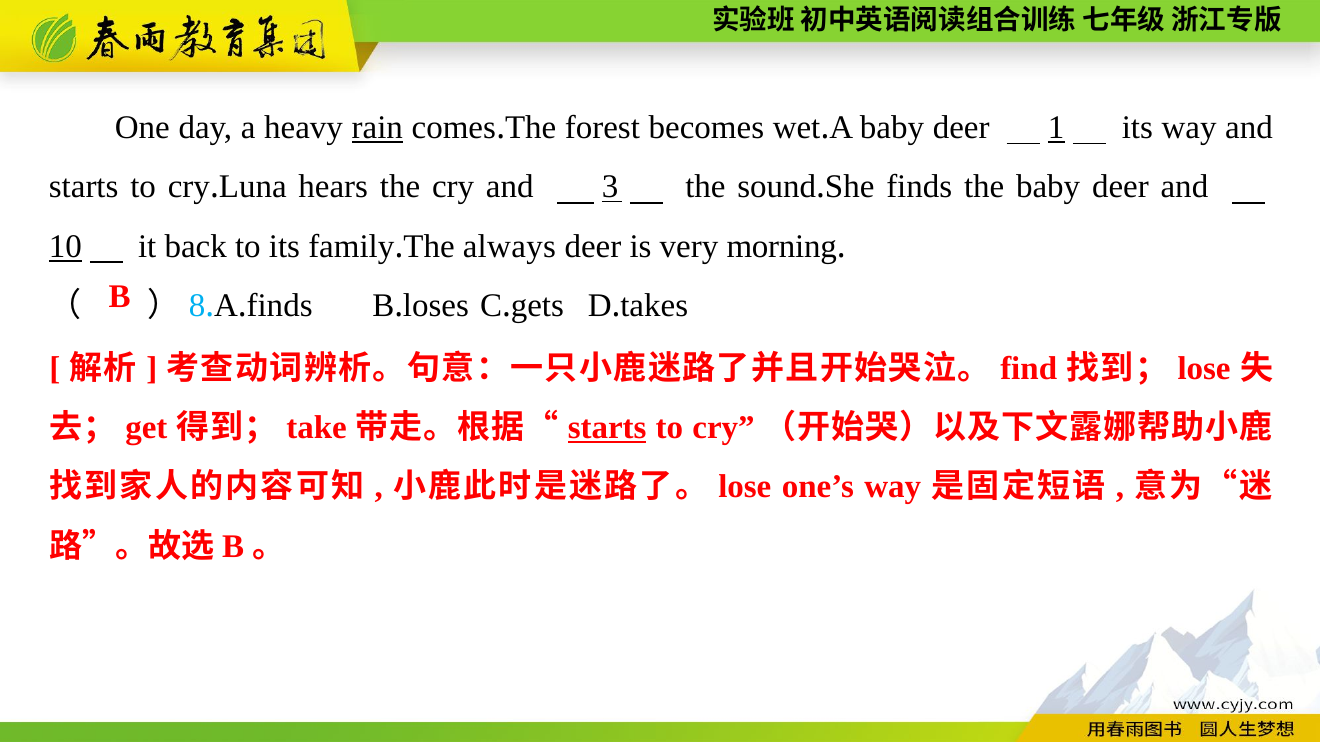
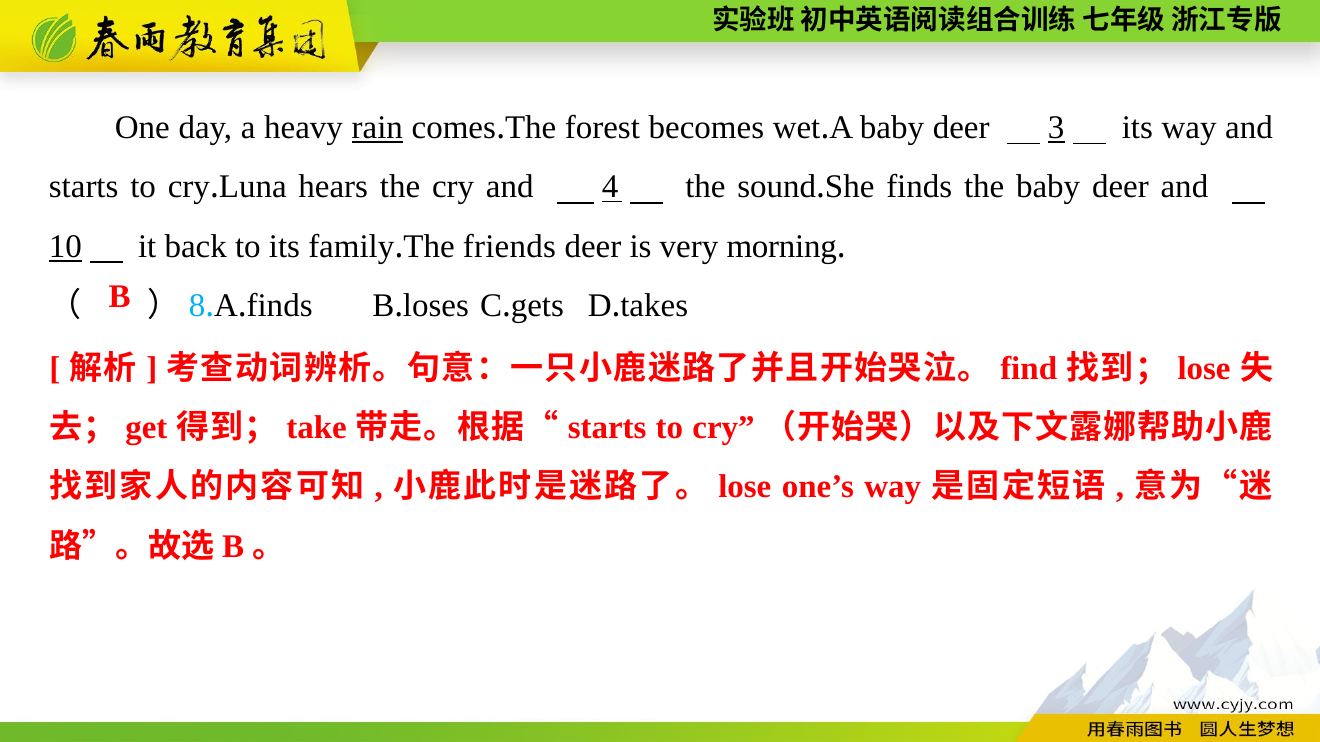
1: 1 -> 3 (1056, 128)
3: 3 -> 4 (610, 187)
always: always -> friends (509, 247)
starts underline: present -> none (607, 428)
